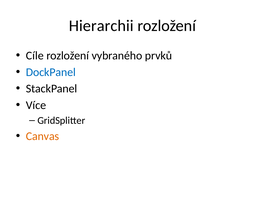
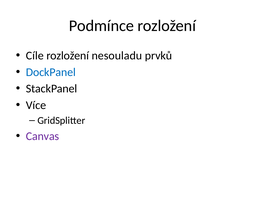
Hierarchii: Hierarchii -> Podmínce (101, 26)
vybraného: vybraného -> nesouladu (117, 56)
Canvas colour: orange -> purple (43, 136)
